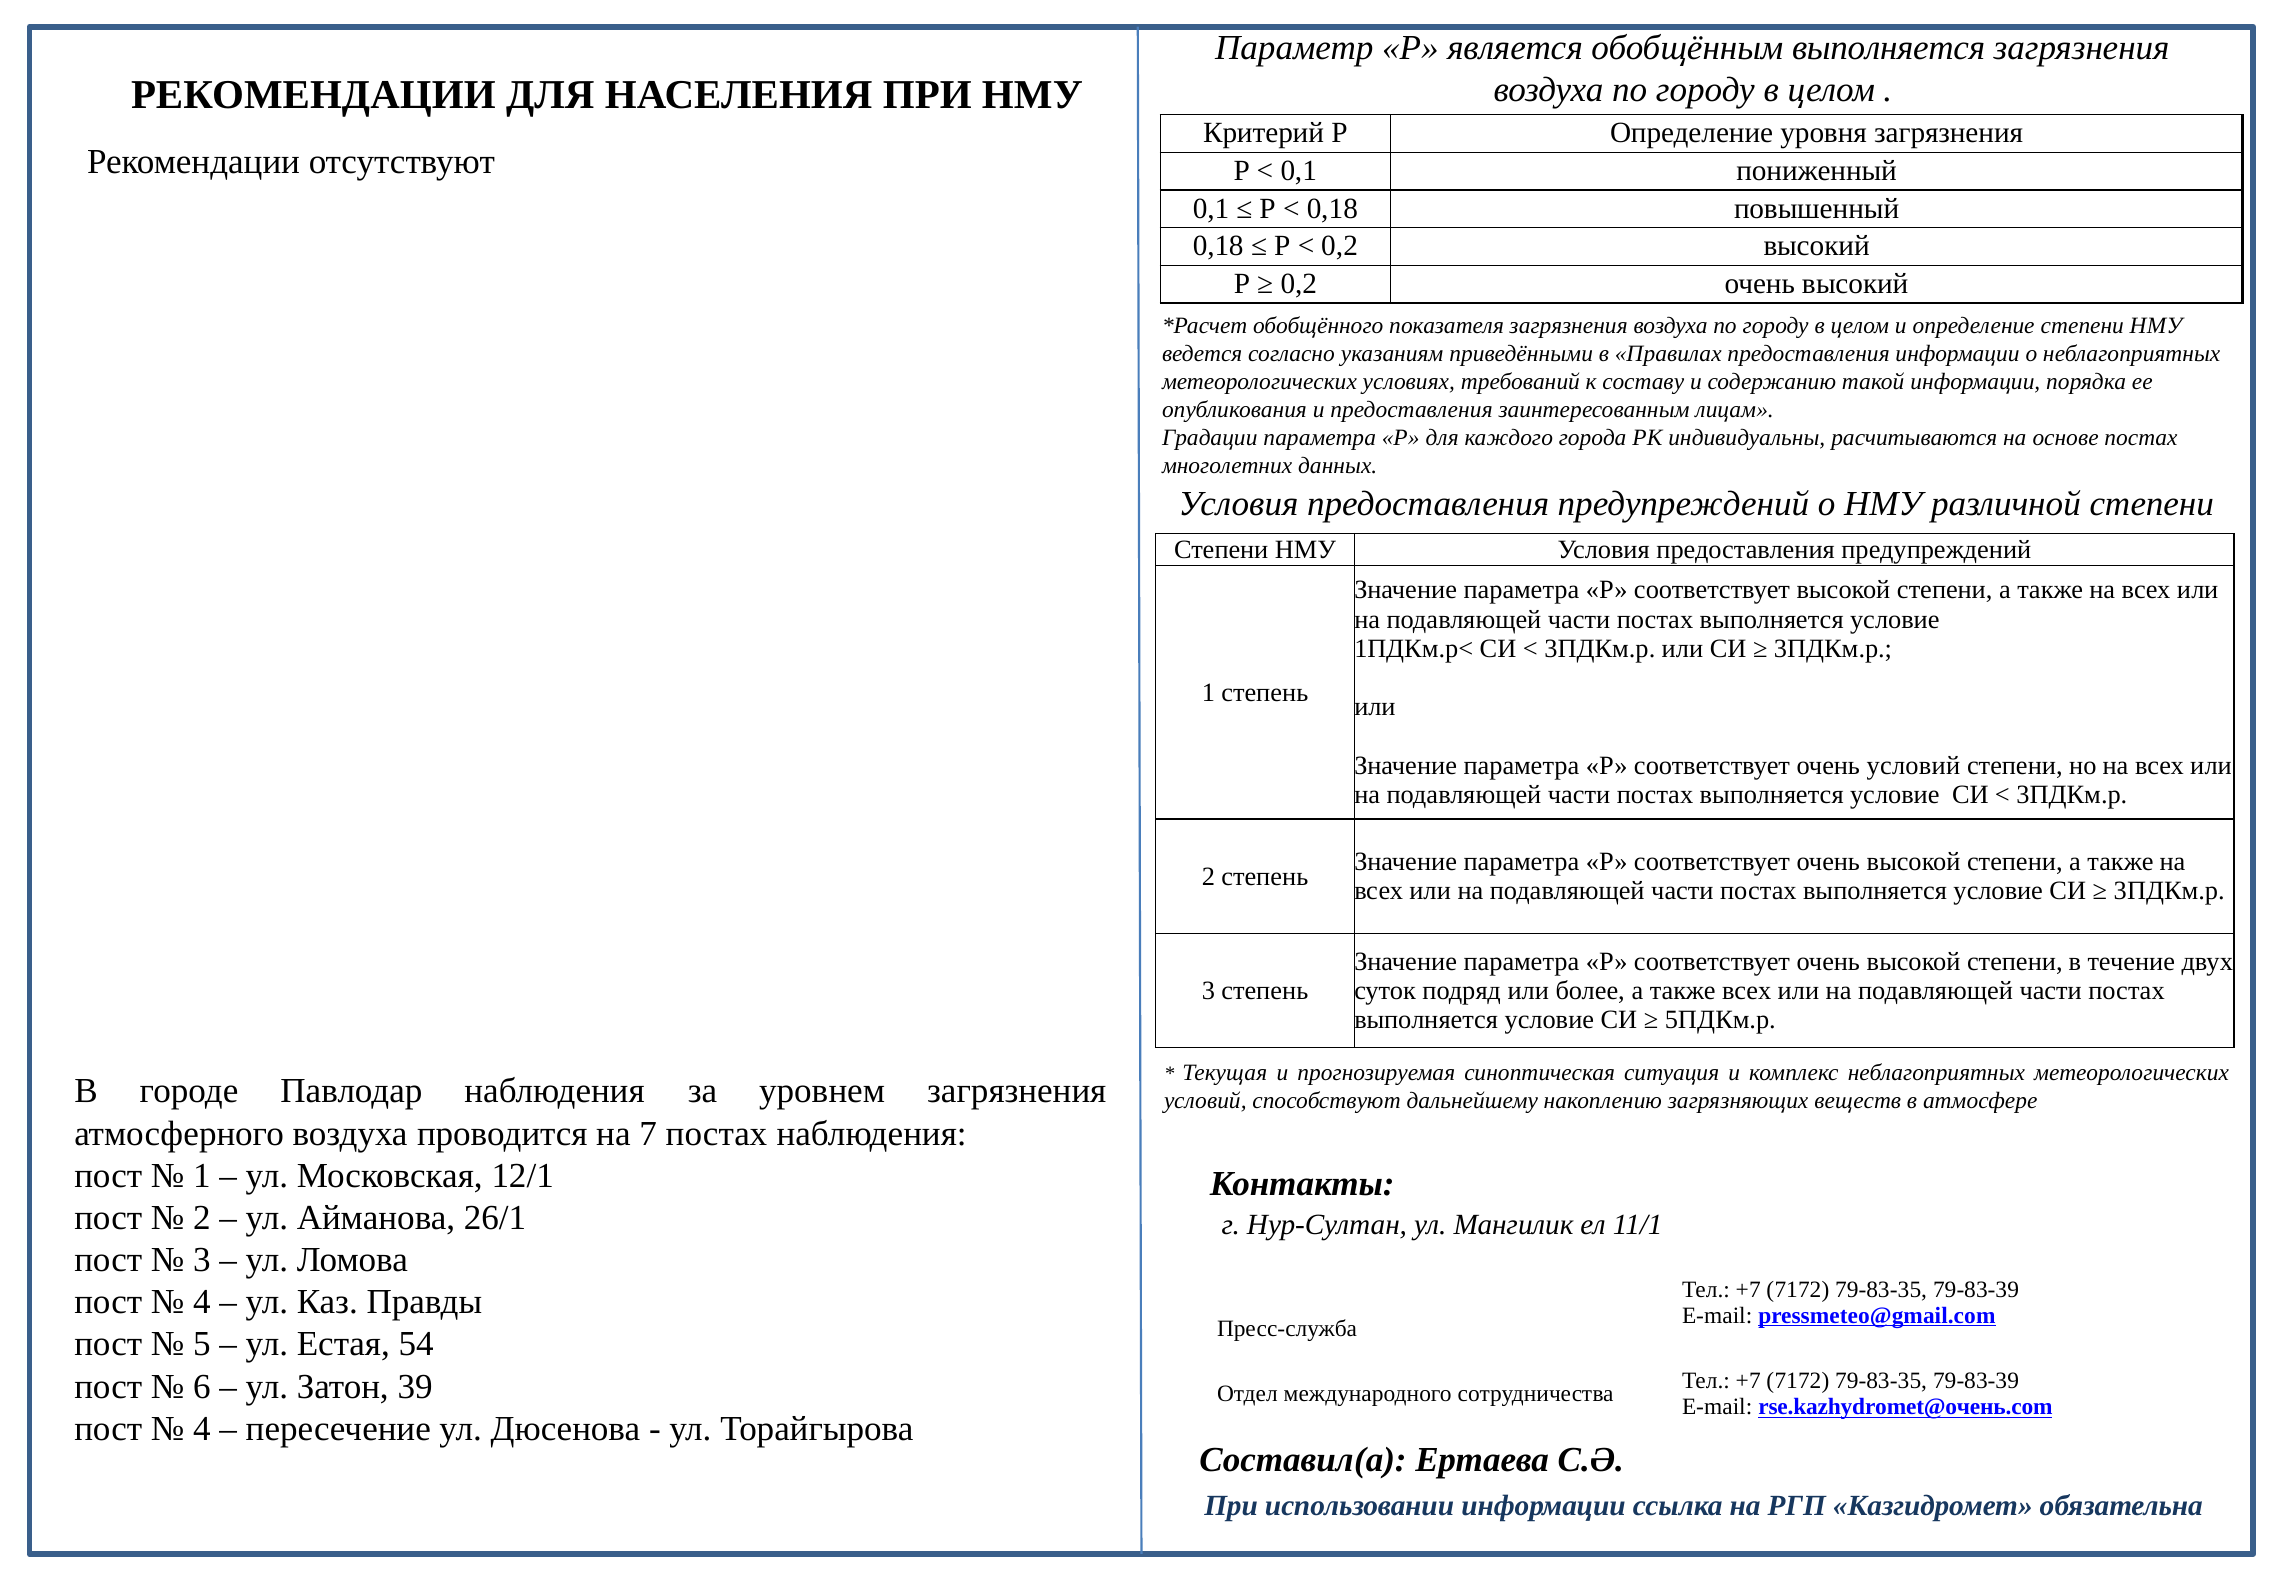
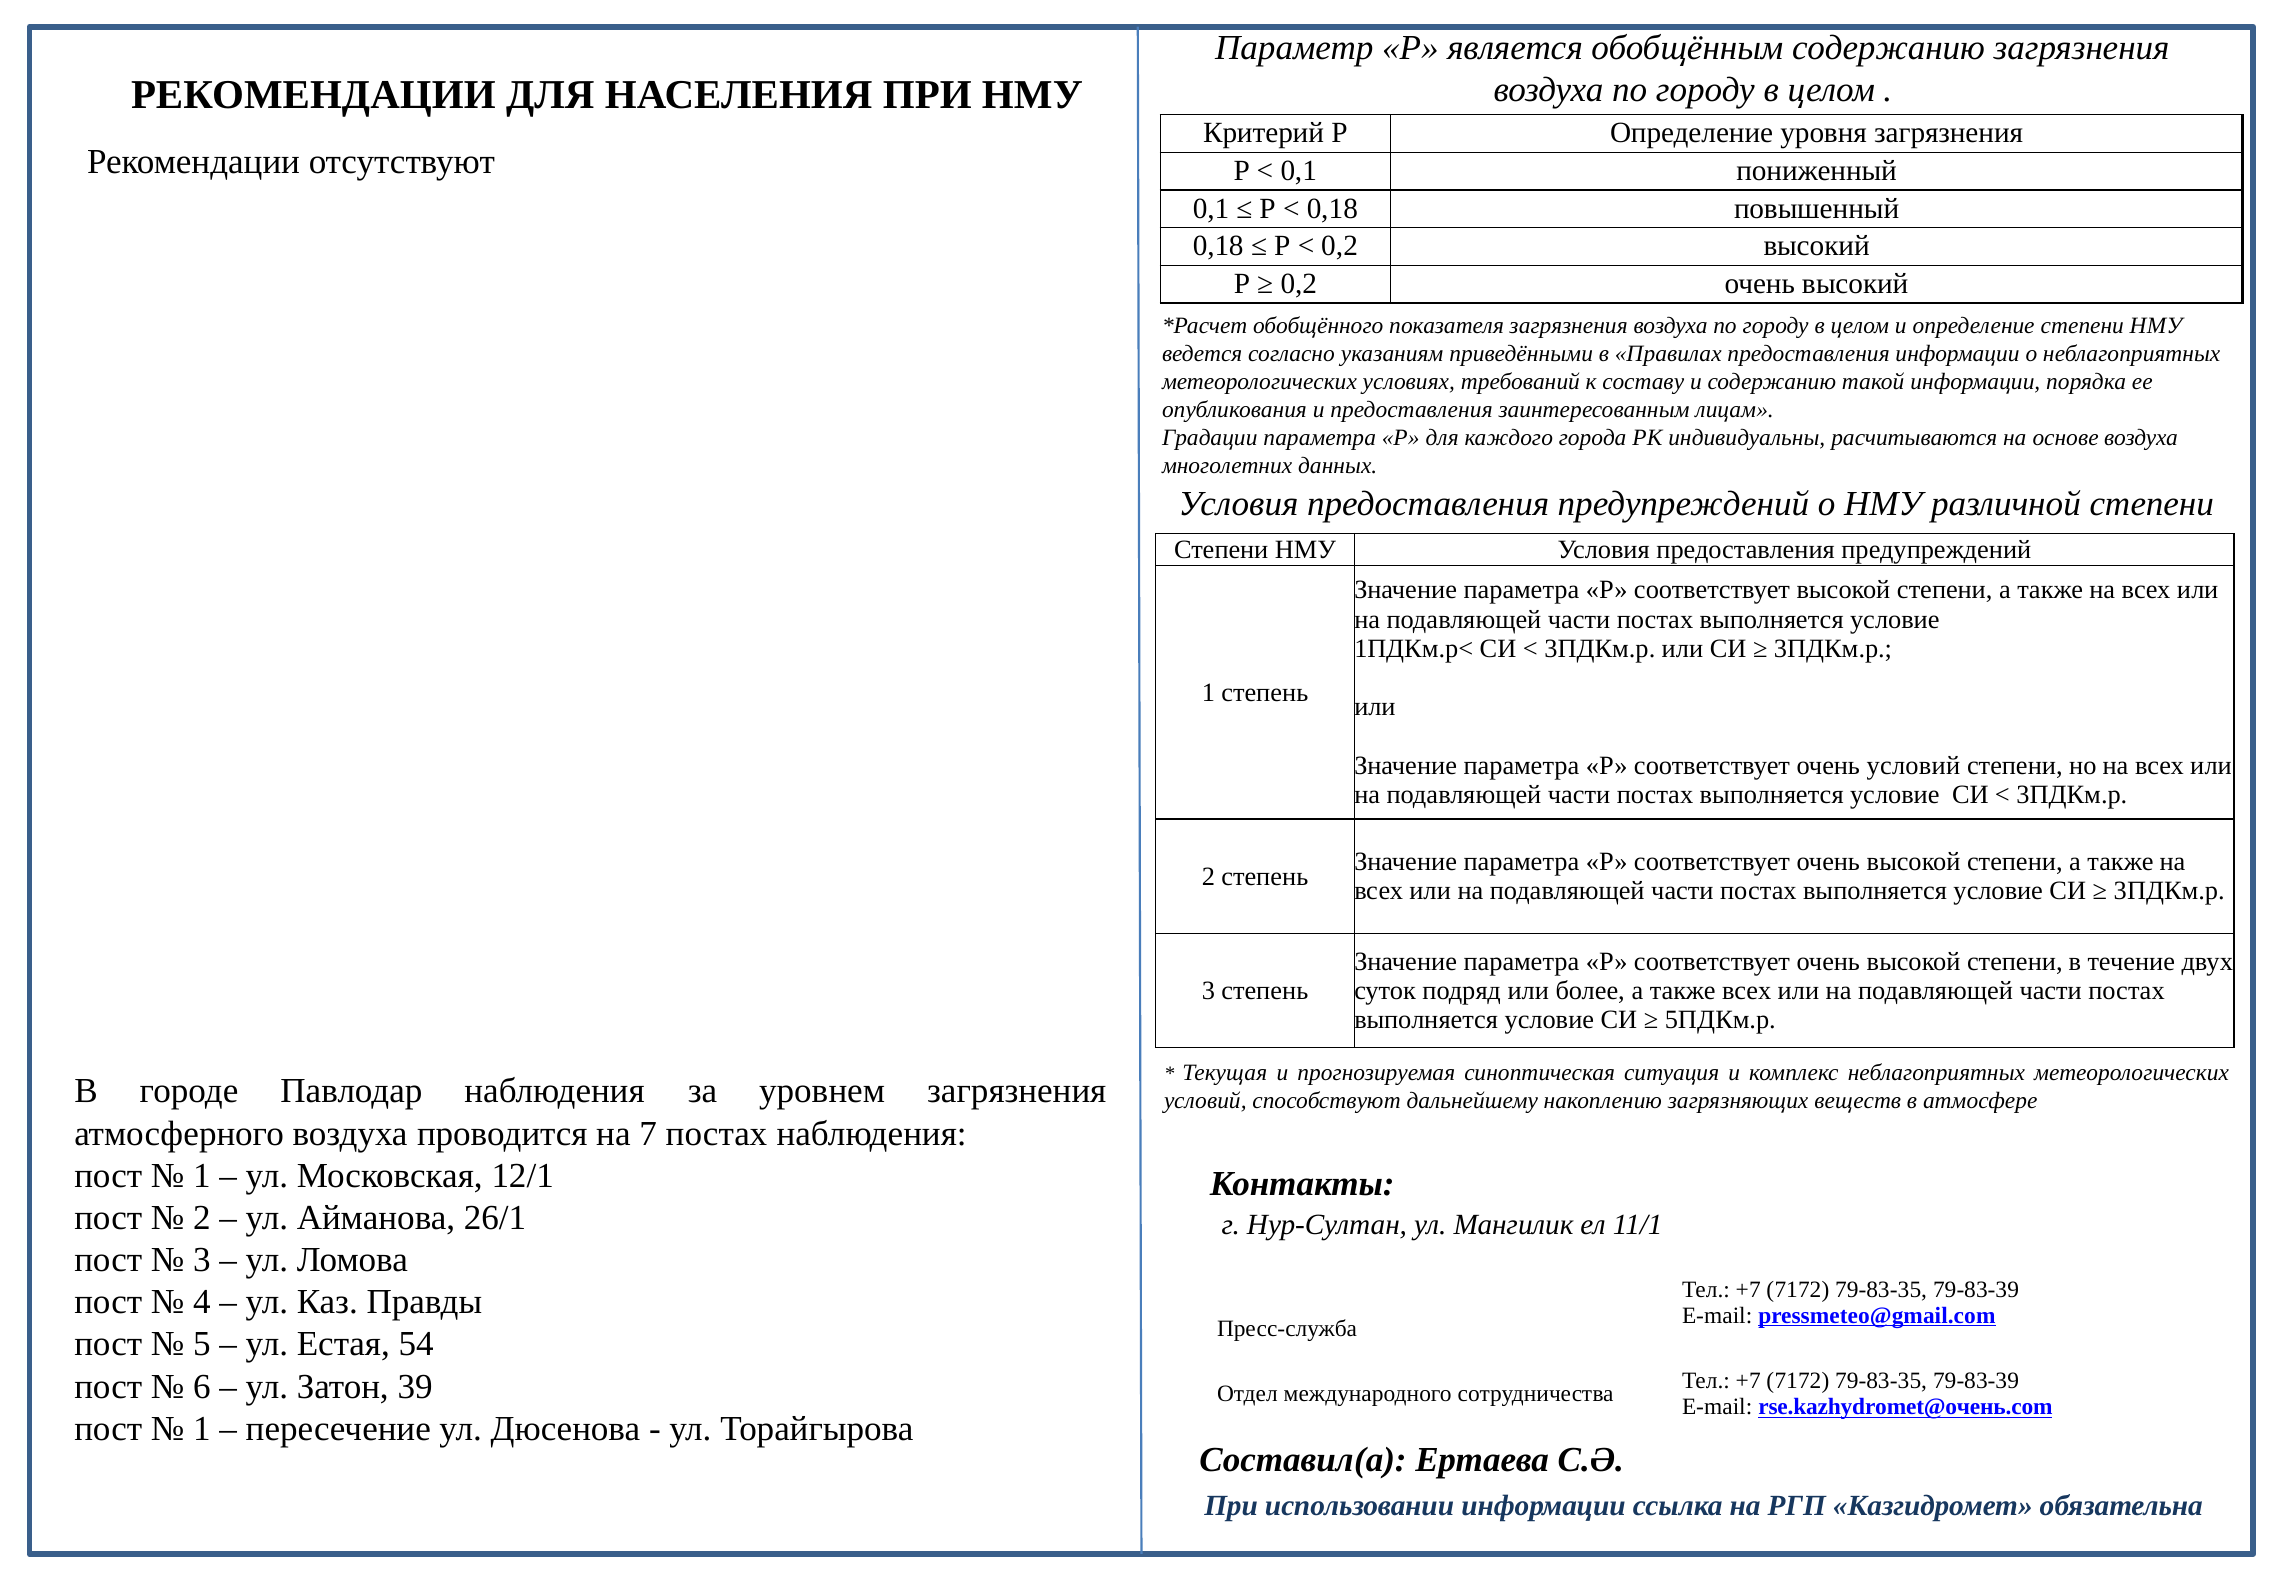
обобщённым выполняется: выполняется -> содержанию (1888, 48)
основе постах: постах -> воздуха (2141, 438)
4: 4 -> 1 (202, 1428)
